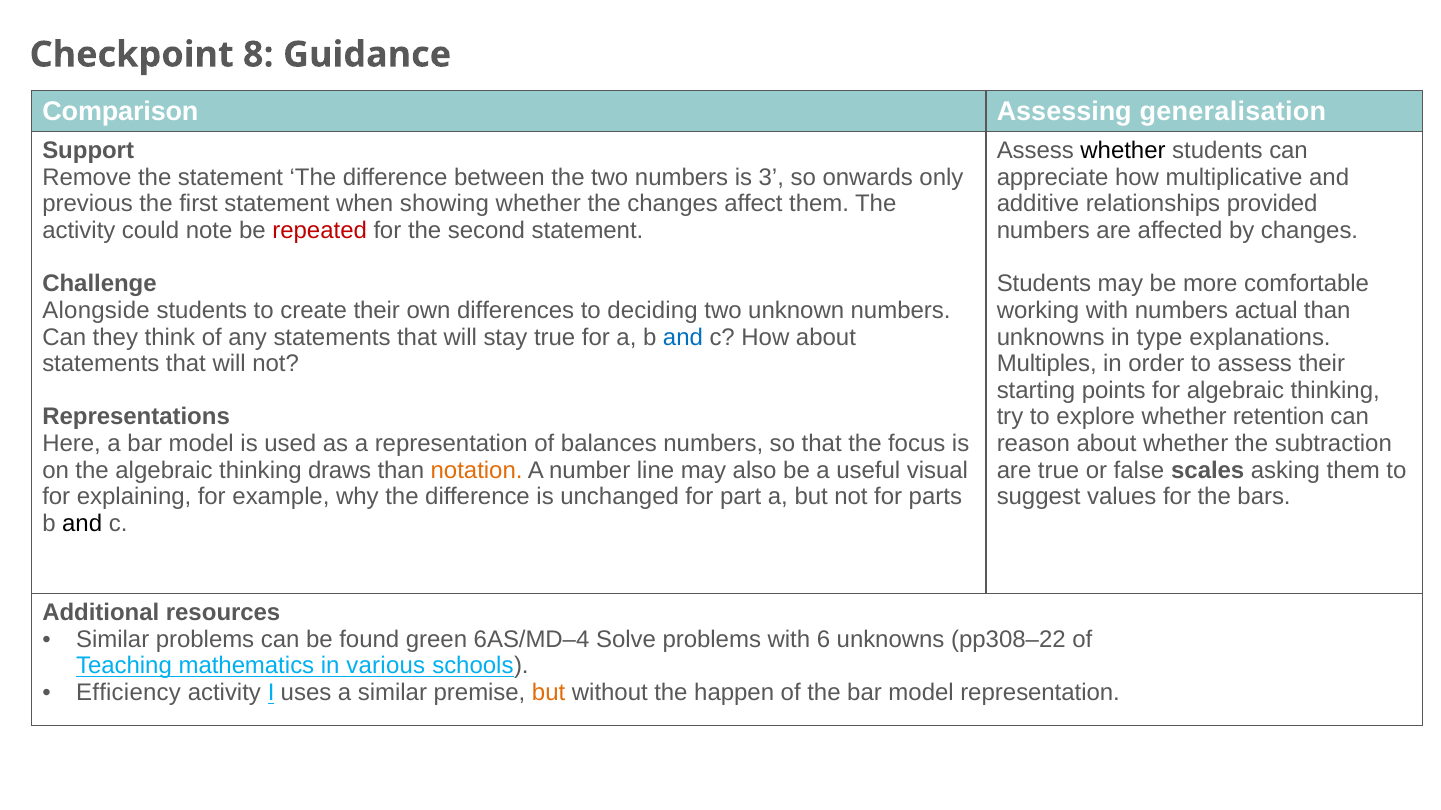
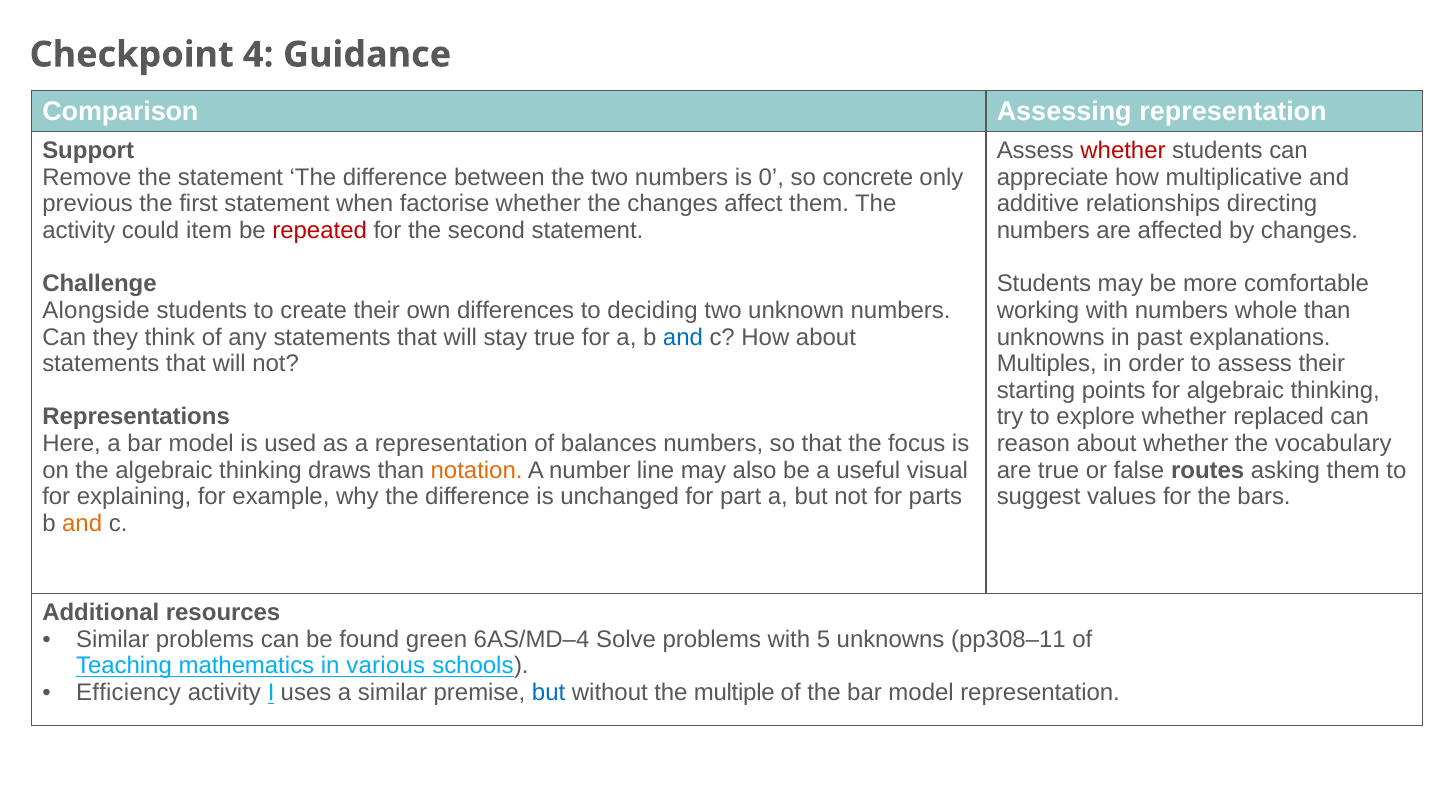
8: 8 -> 4 (258, 55)
Assessing generalisation: generalisation -> representation (1233, 111)
whether colour: black -> red (1123, 151)
3: 3 -> 0 (771, 177)
onwards: onwards -> concrete (868, 177)
showing: showing -> factorise (445, 204)
provided: provided -> directing (1272, 204)
note: note -> item (209, 231)
actual: actual -> whole (1266, 311)
type: type -> past (1160, 337)
retention: retention -> replaced (1279, 417)
subtraction: subtraction -> vocabulary (1333, 444)
scales: scales -> routes (1208, 471)
and colour: black -> orange (82, 524)
6: 6 -> 5 (823, 640)
pp308–22: pp308–22 -> pp308–11 (1008, 640)
but colour: orange -> blue (549, 693)
happen: happen -> multiple (734, 693)
